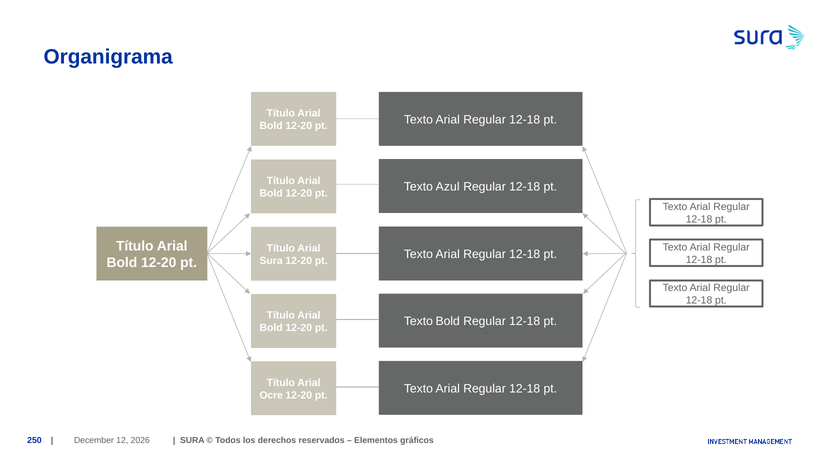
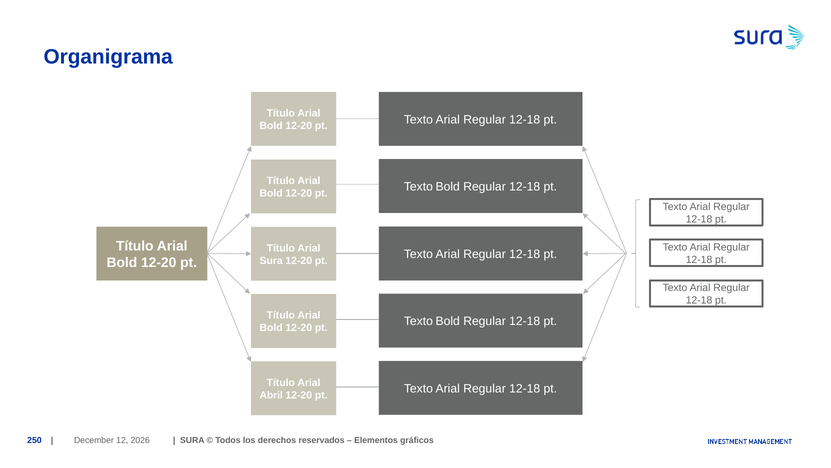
Azul: Azul -> Bold (448, 187)
Ocre: Ocre -> Abril (271, 395)
